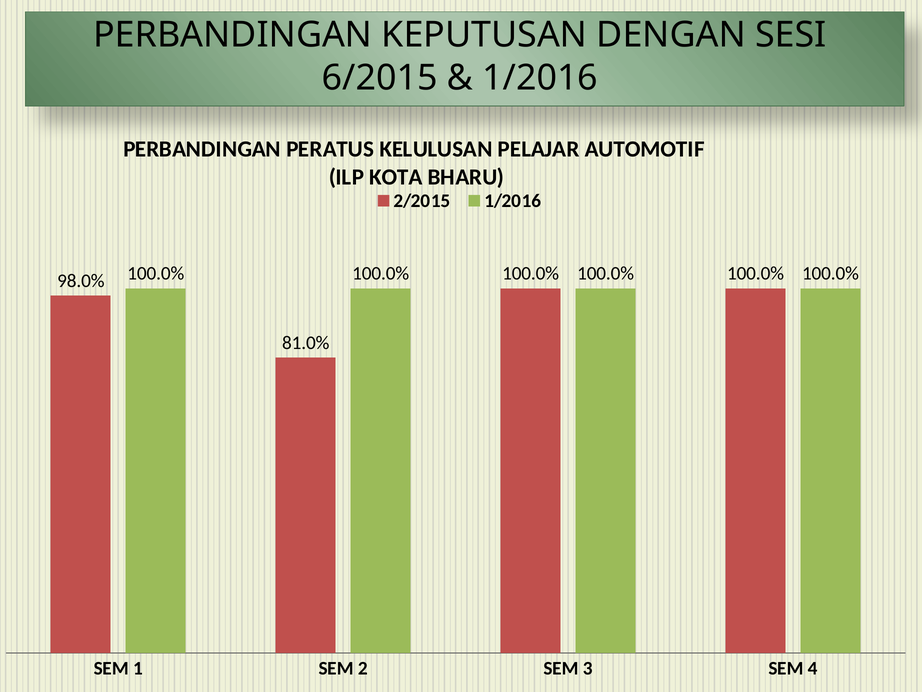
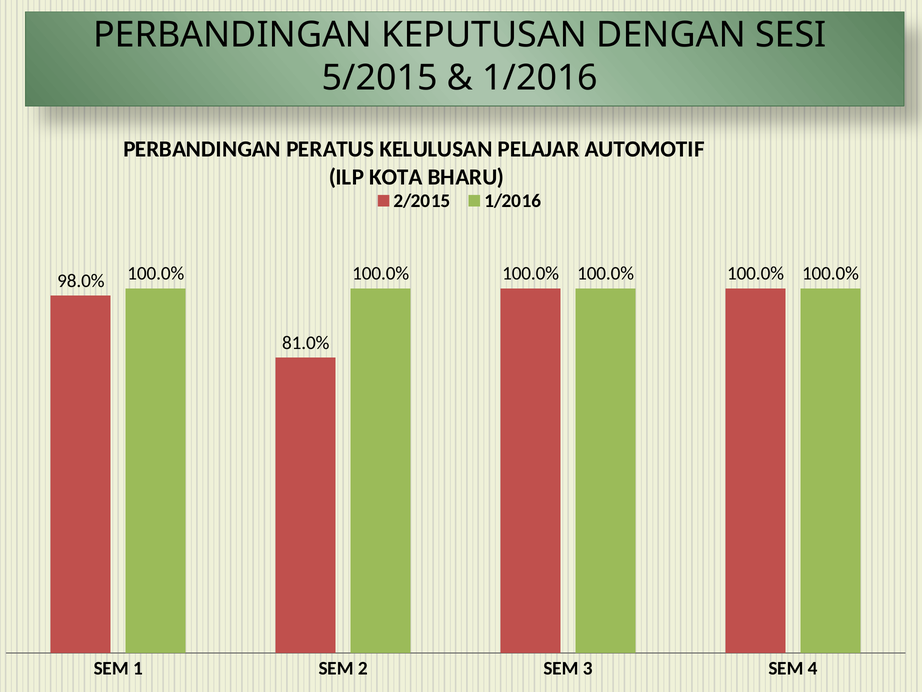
6/2015: 6/2015 -> 5/2015 (380, 78)
